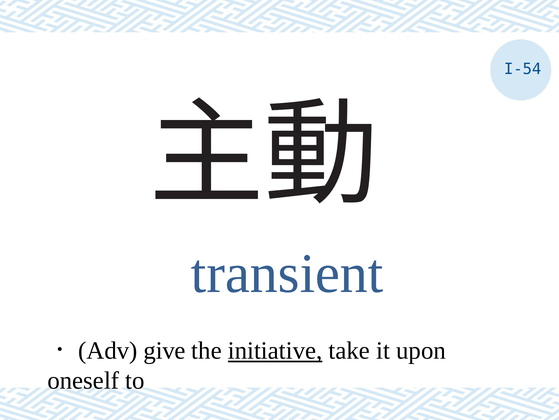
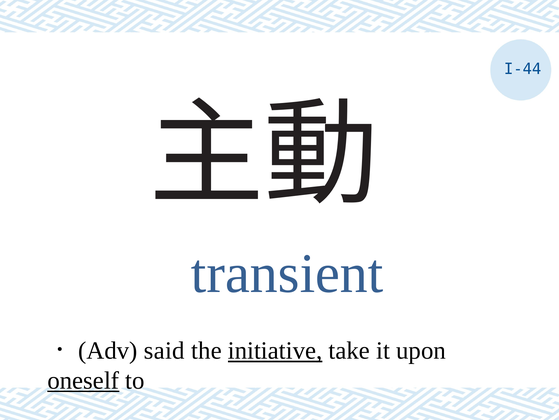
I-54: I-54 -> I-44 (523, 69)
give: give -> said (164, 350)
oneself underline: none -> present (83, 380)
